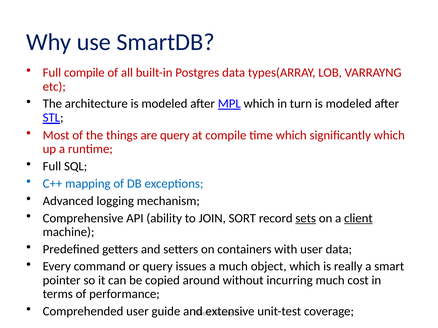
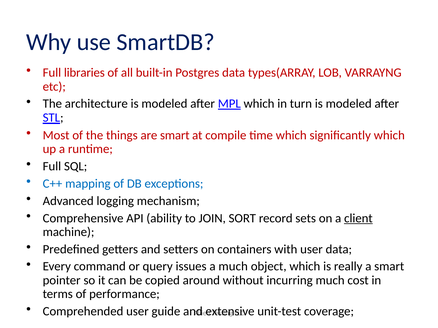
Full compile: compile -> libraries (84, 73)
are query: query -> smart (175, 135)
sets underline: present -> none (306, 218)
